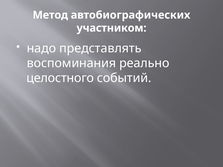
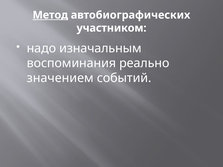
Метод underline: none -> present (50, 15)
представлять: представлять -> изначальным (100, 48)
целостного: целостного -> значением (60, 78)
